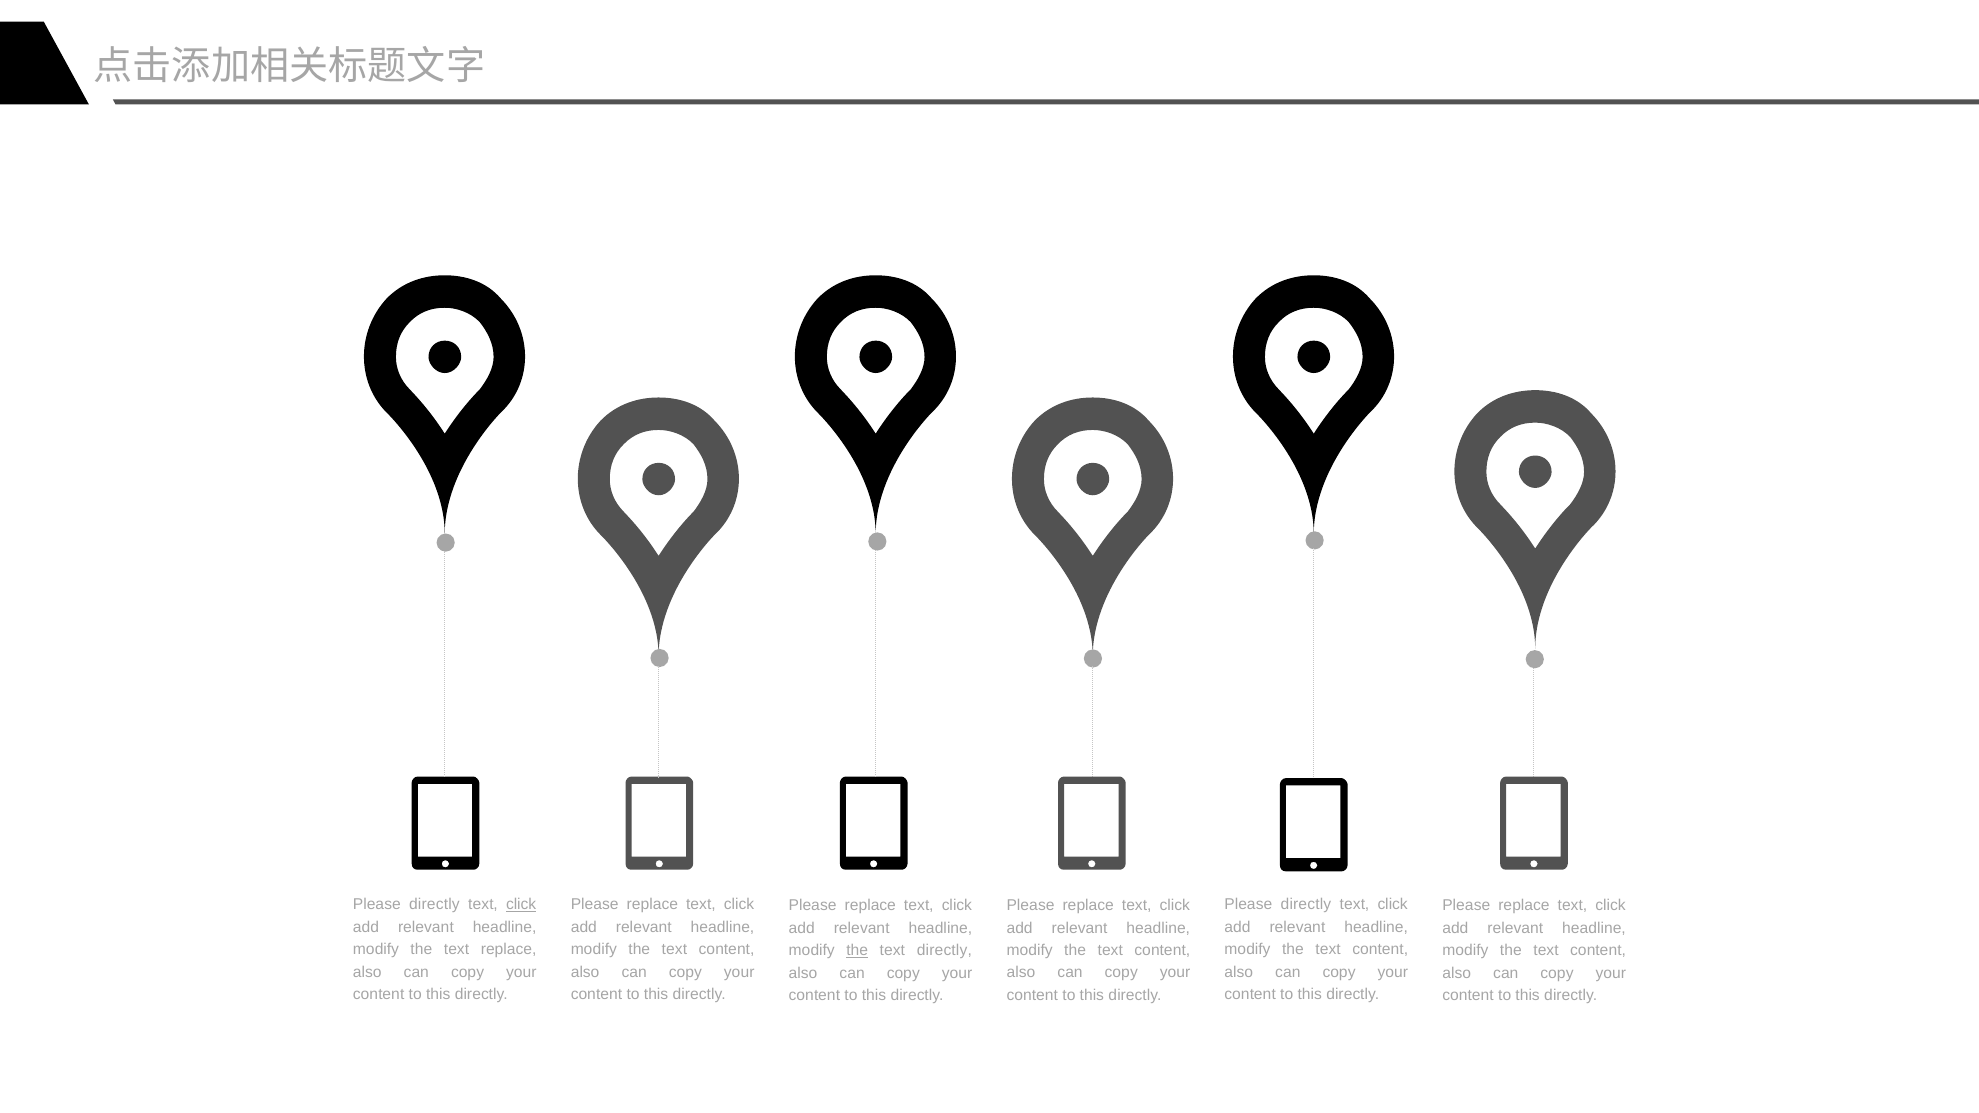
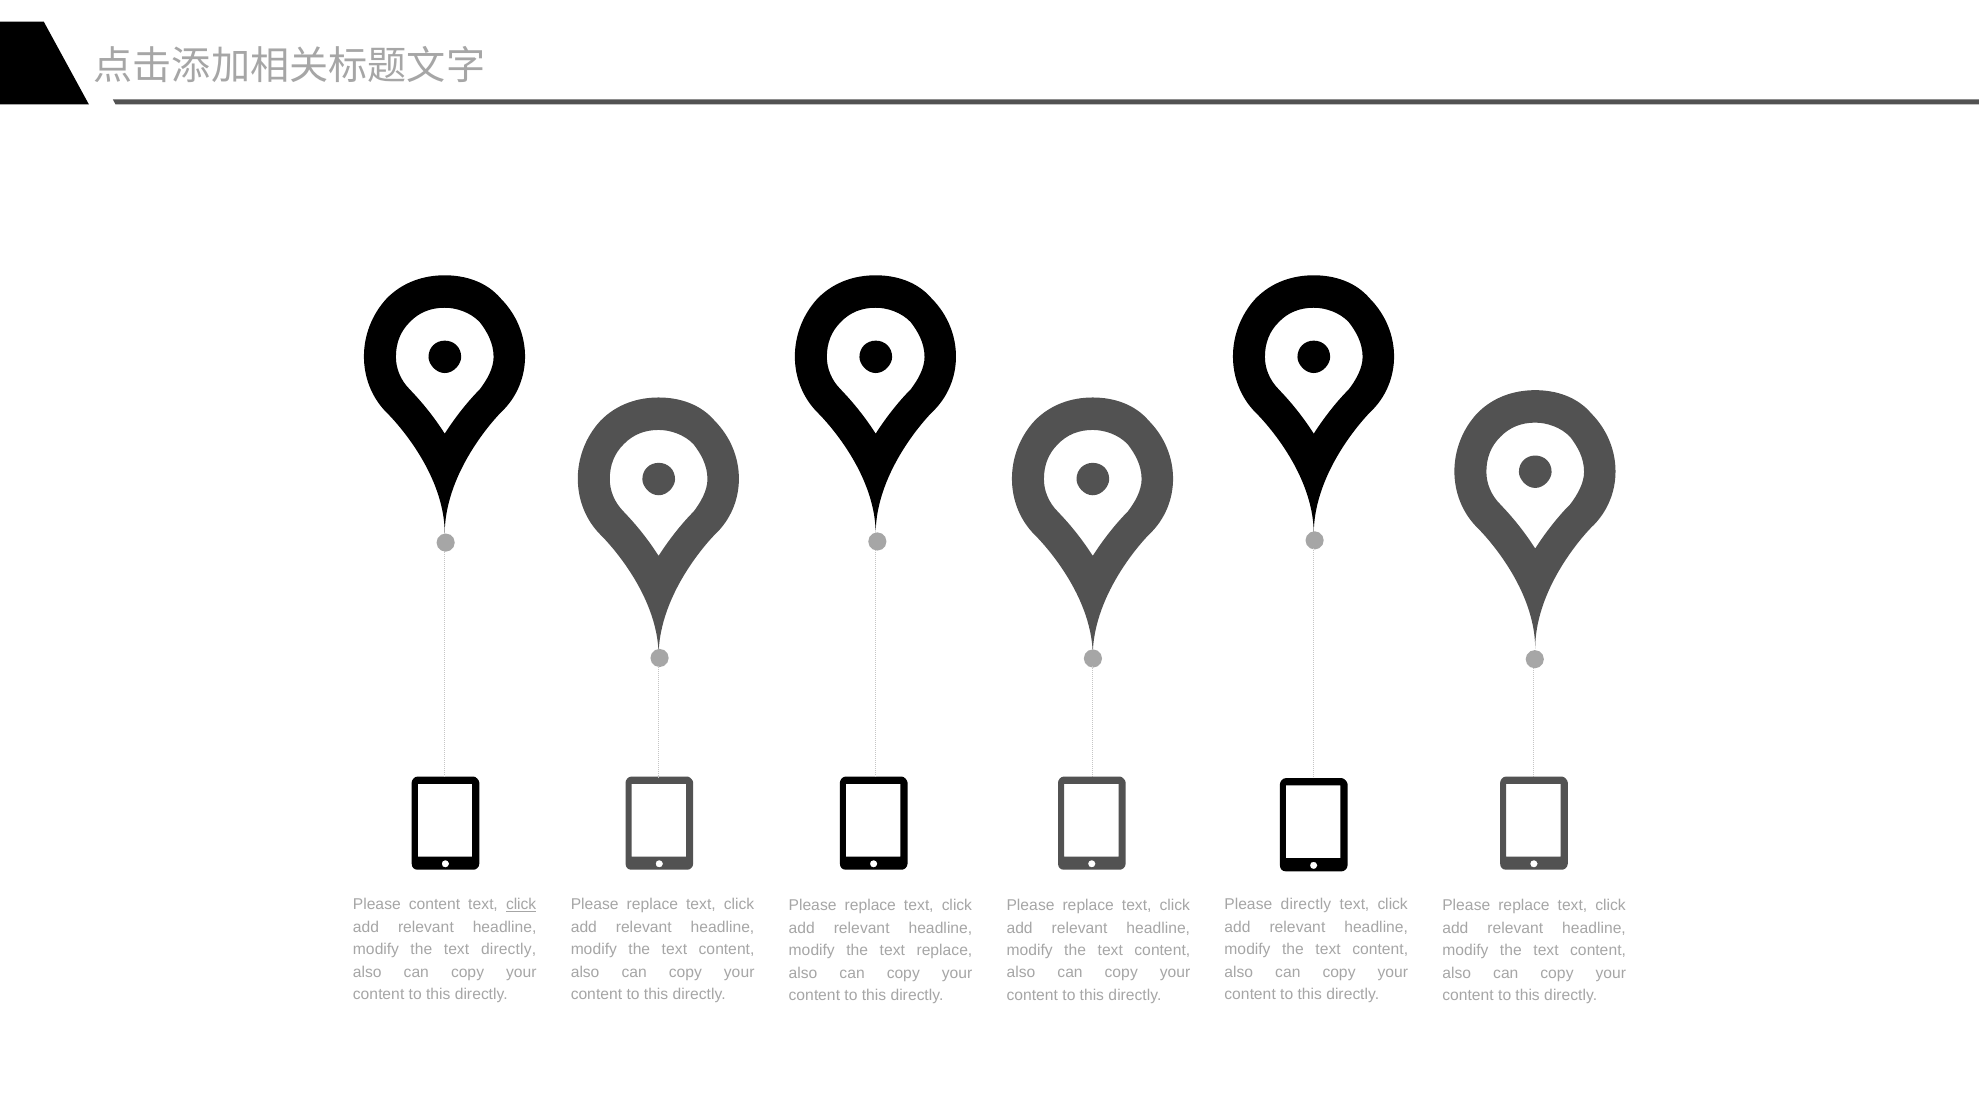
directly: directly -> content (434, 905)
text replace: replace -> directly (509, 950)
the underline: present -> none (857, 951)
text directly: directly -> replace (944, 951)
